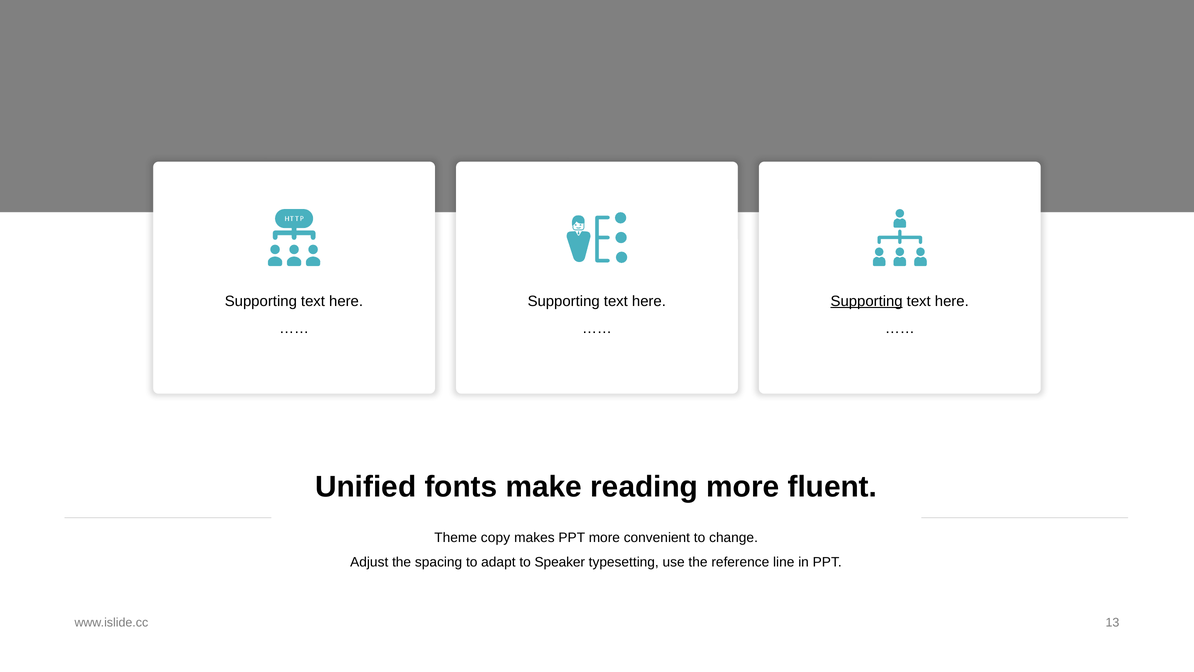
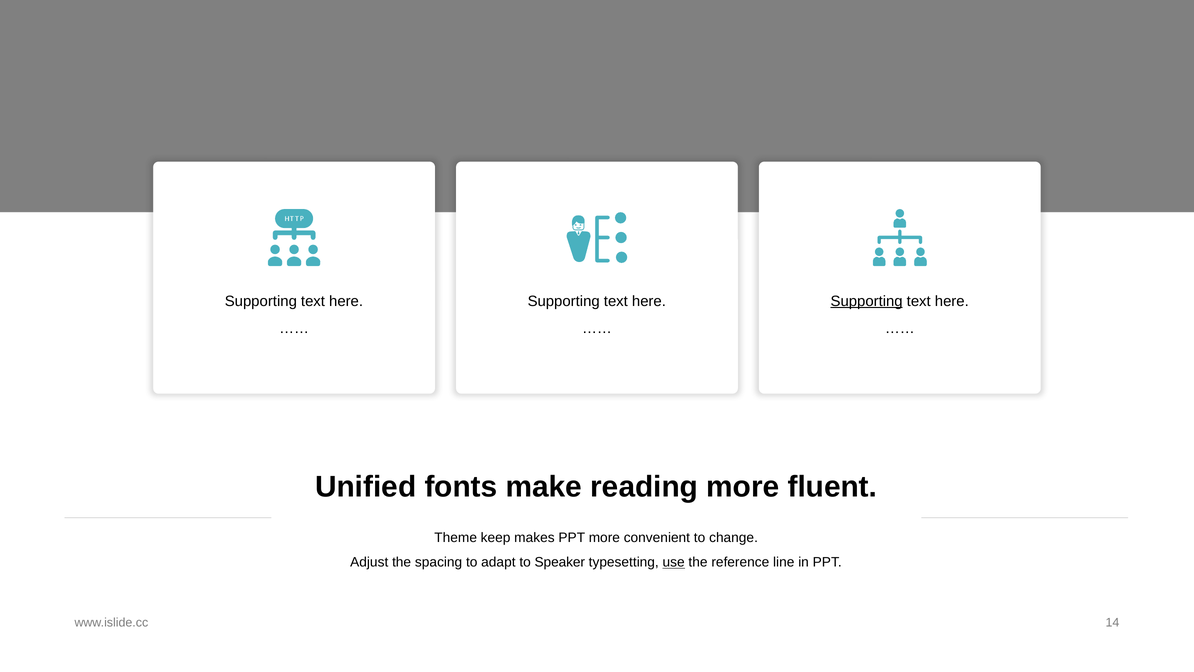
copy: copy -> keep (496, 537)
use underline: none -> present (674, 562)
13: 13 -> 14 (1112, 622)
